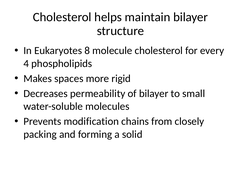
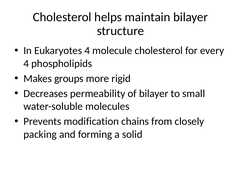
Eukaryotes 8: 8 -> 4 (87, 51)
spaces: spaces -> groups (69, 78)
